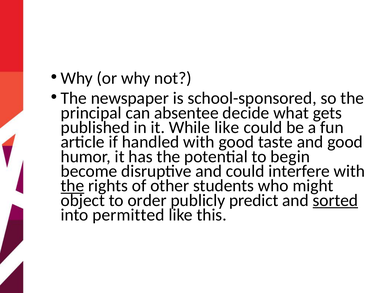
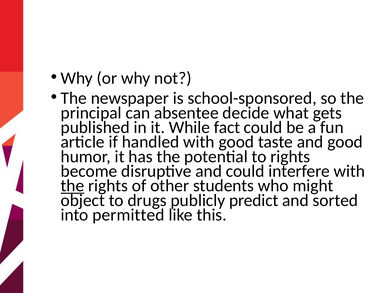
While like: like -> fact (227, 127)
to begin: begin -> rights (290, 157)
order: order -> drugs (147, 200)
sorted underline: present -> none (335, 200)
